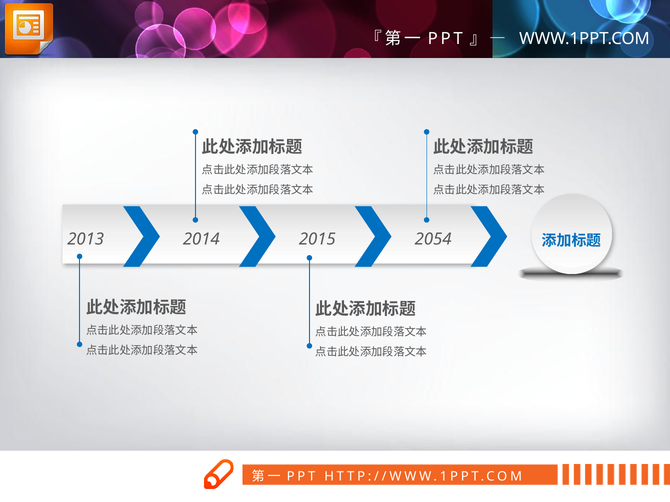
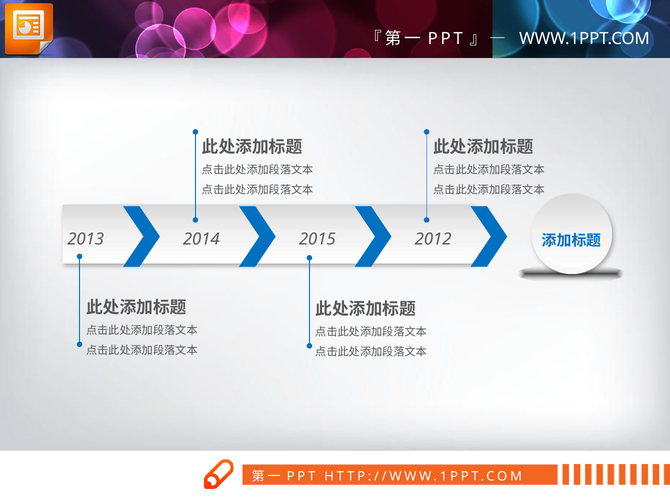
2054: 2054 -> 2012 (433, 239)
